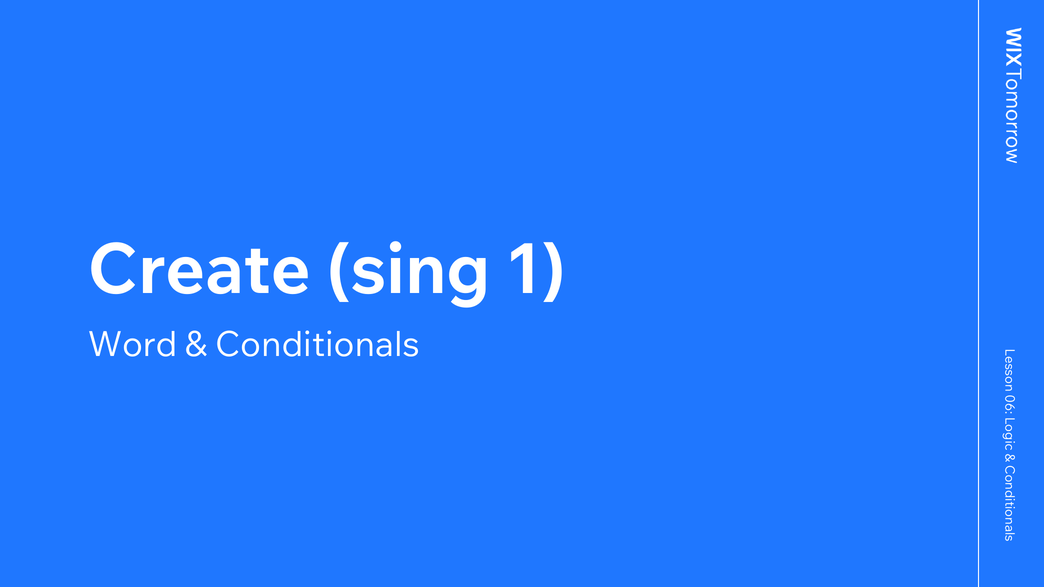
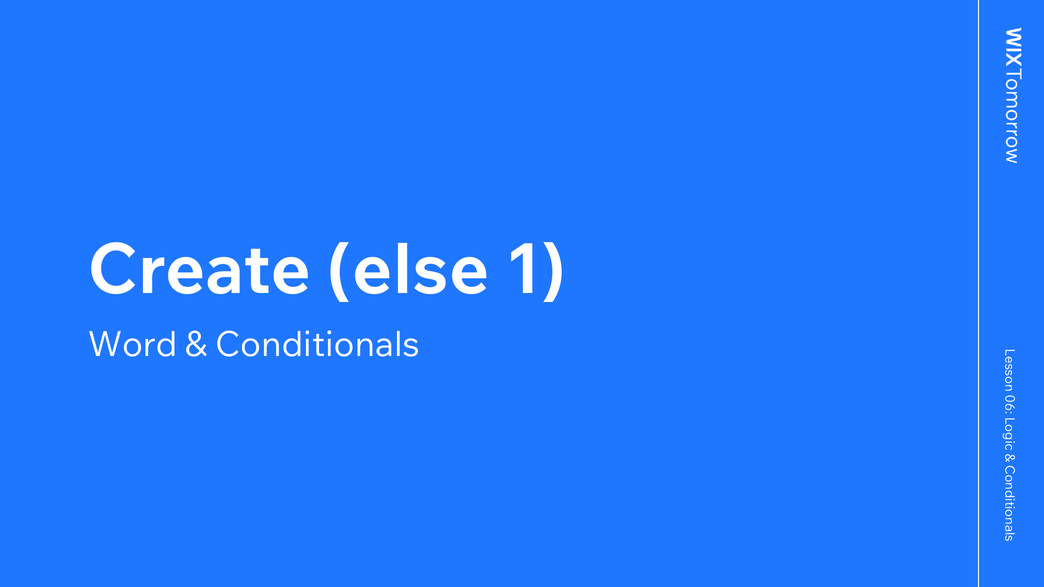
sing: sing -> else (408, 270)
